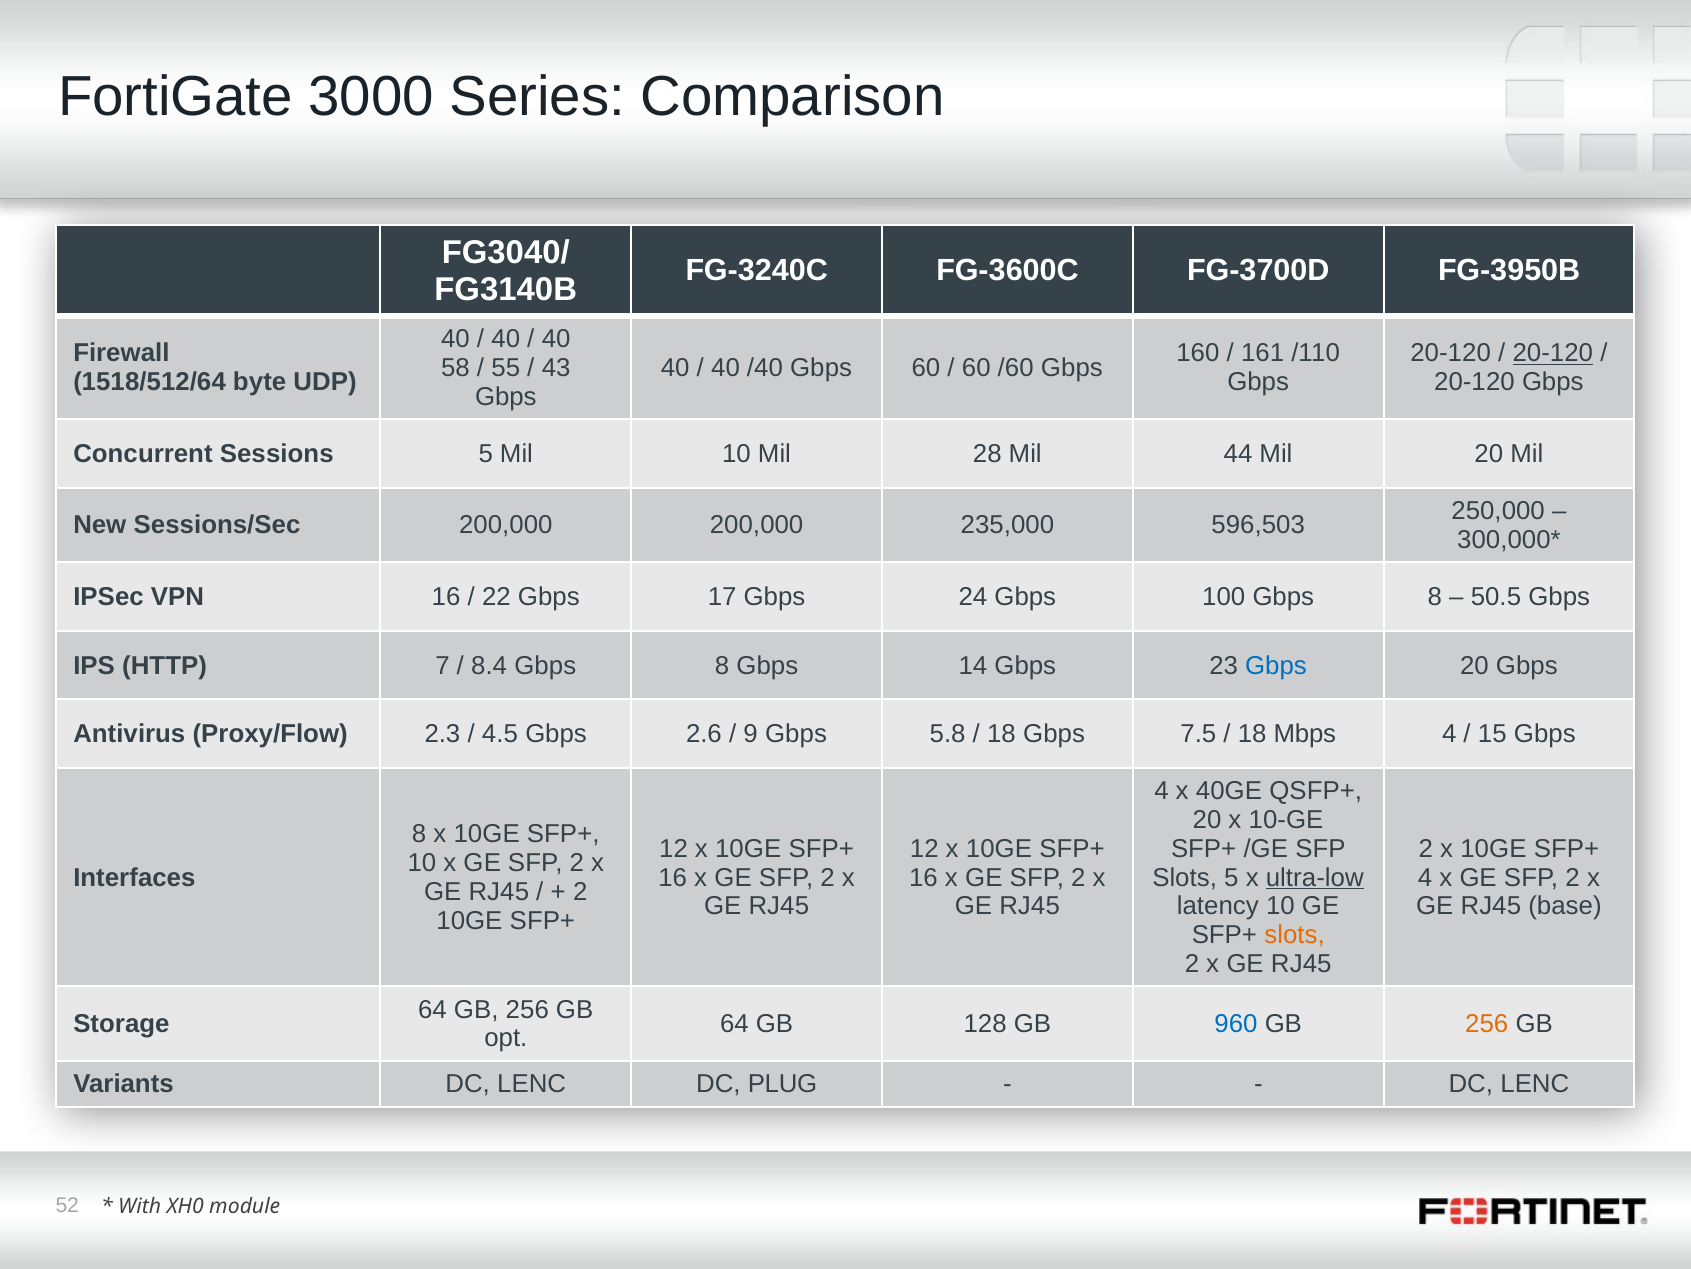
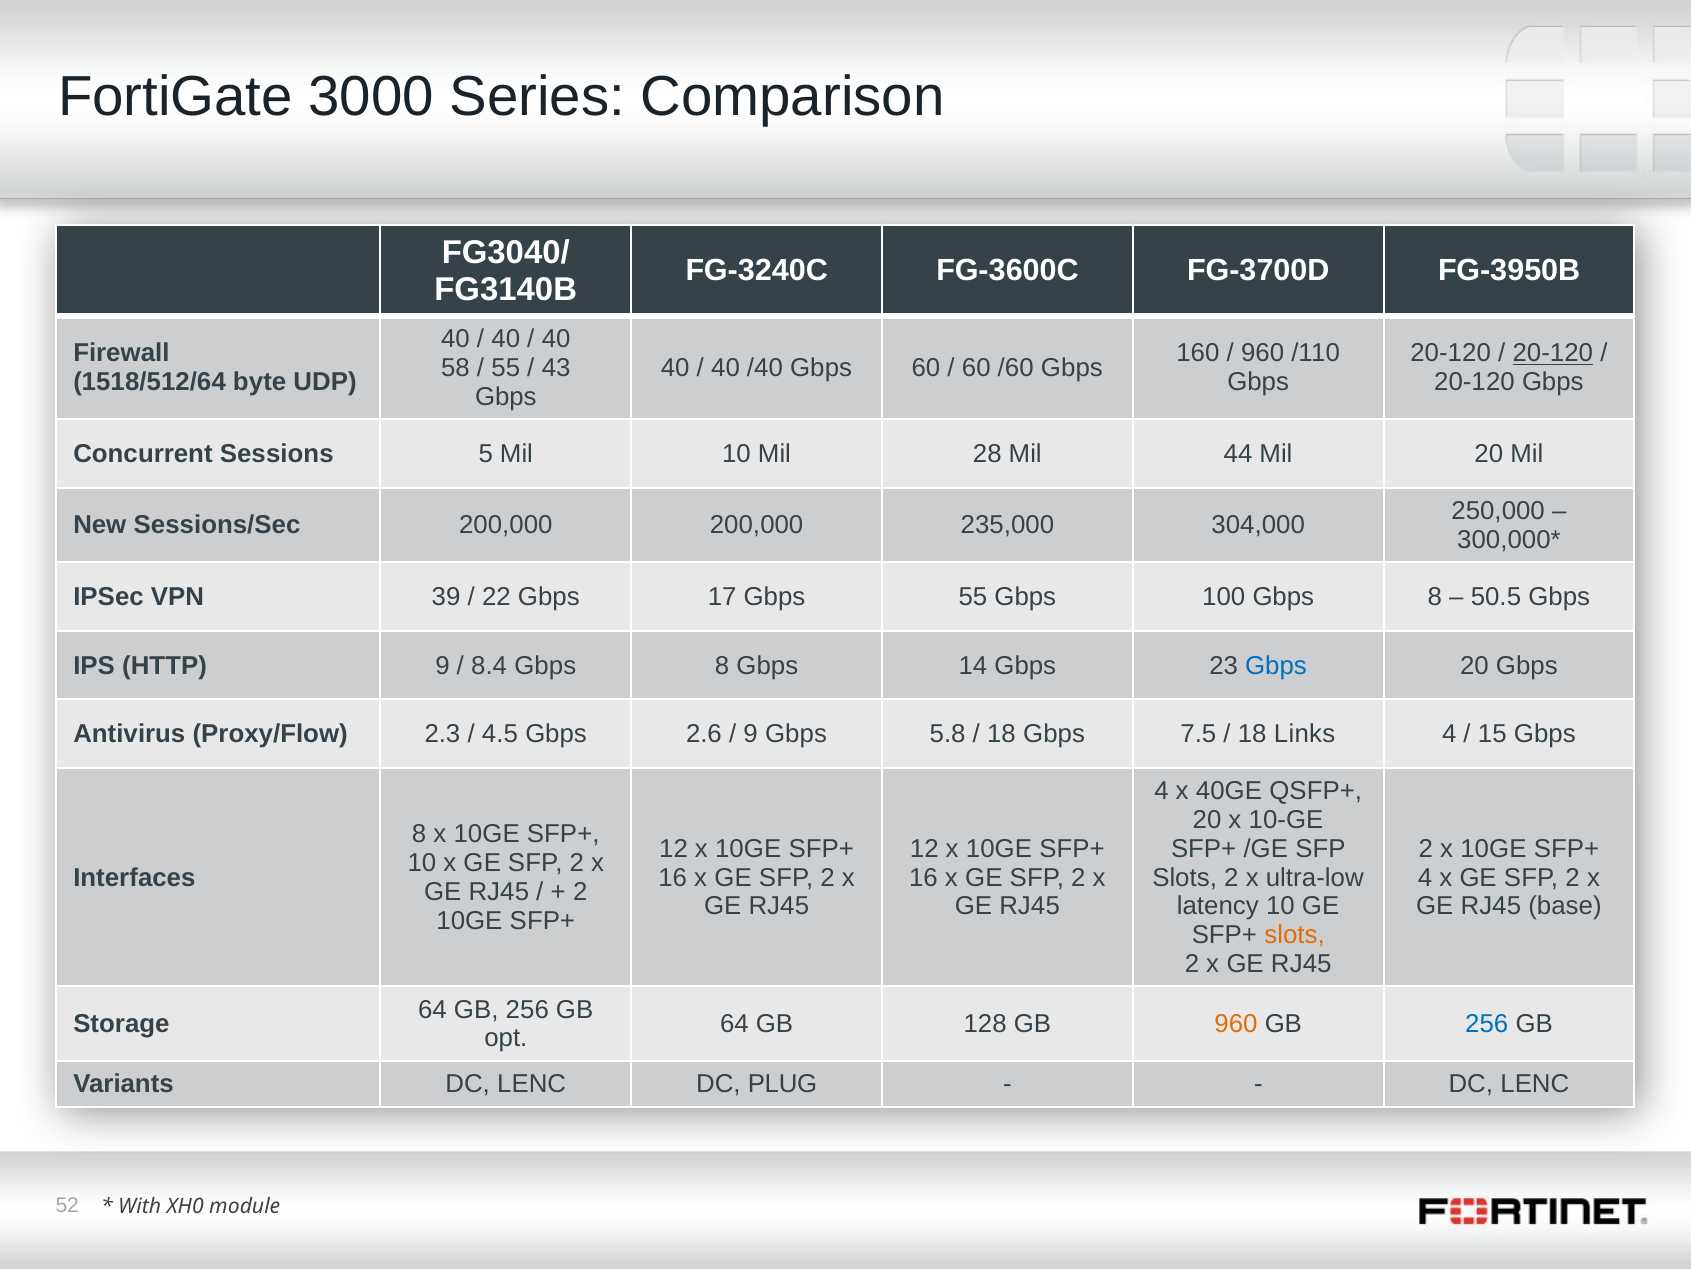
161: 161 -> 960 (1263, 353)
596,503: 596,503 -> 304,000 (1258, 525)
VPN 16: 16 -> 39 (446, 597)
Gbps 24: 24 -> 55 (973, 597)
HTTP 7: 7 -> 9 (442, 665)
Mbps: Mbps -> Links (1305, 734)
5: 5 -> 2 (1231, 877)
ultra-low underline: present -> none (1315, 877)
960 colour: blue -> orange (1236, 1023)
256 colour: orange -> blue (1487, 1023)
